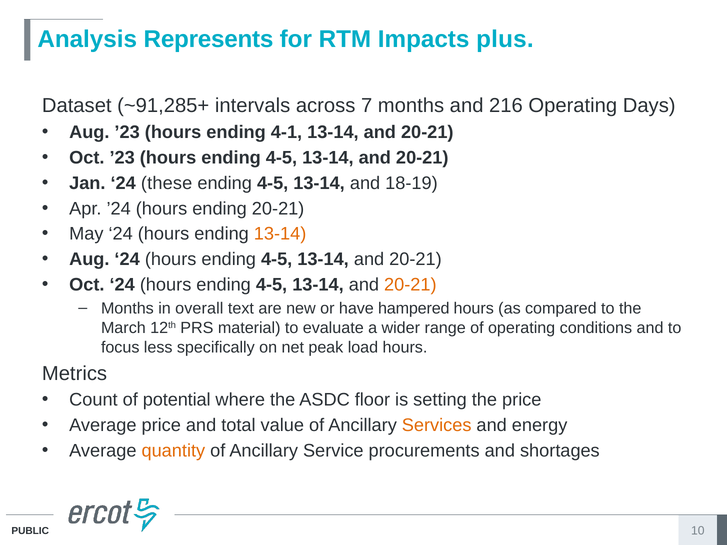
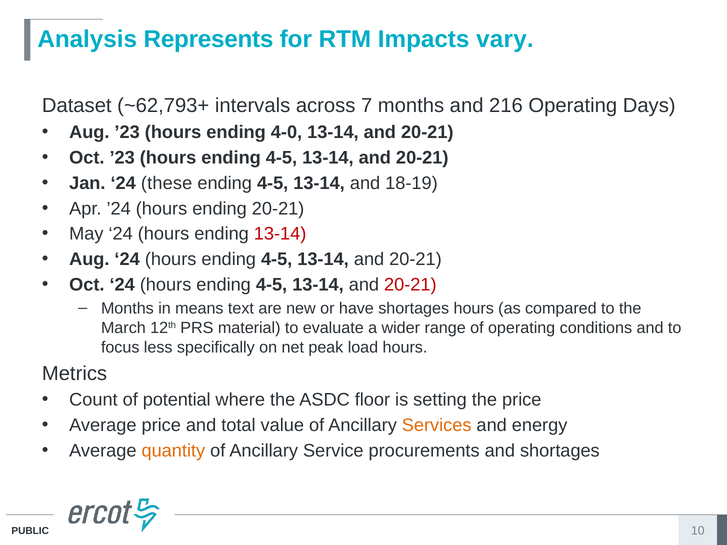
plus: plus -> vary (505, 39)
~91,285+: ~91,285+ -> ~62,793+ (163, 106)
4-1: 4-1 -> 4-0 (286, 132)
13-14 colour: orange -> red (280, 234)
20-21 colour: orange -> red (410, 285)
overall: overall -> means (199, 309)
have hampered: hampered -> shortages (414, 309)
